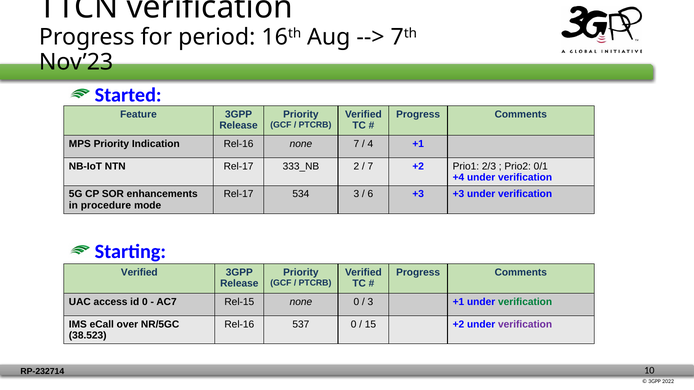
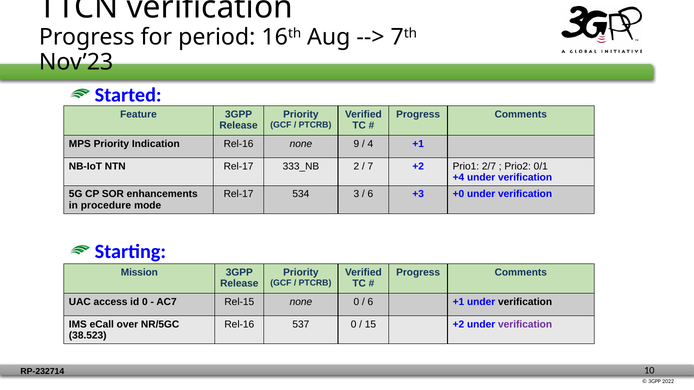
none 7: 7 -> 9 (356, 144)
2/3: 2/3 -> 2/7 (489, 166)
+3 +3: +3 -> +0 (458, 194)
Verified: Verified -> Mission (139, 273)
3: 3 -> 6 (370, 302)
verification colour: green -> black (525, 302)
